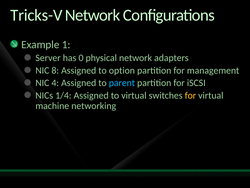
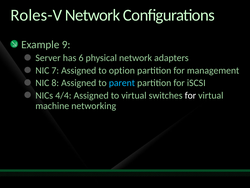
Tricks-V: Tricks-V -> Roles-V (36, 15)
1: 1 -> 9 (66, 45)
0: 0 -> 6 (81, 58)
8: 8 -> 7 (55, 70)
4: 4 -> 8 (55, 83)
1/4: 1/4 -> 4/4 (63, 95)
for colour: yellow -> white (190, 95)
